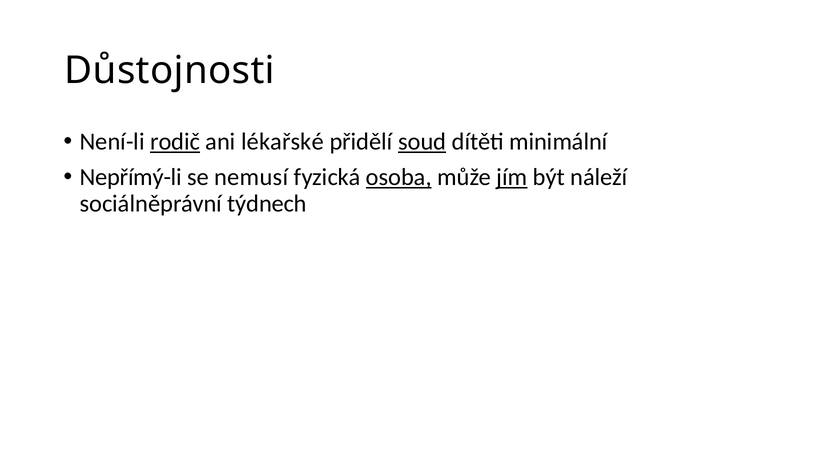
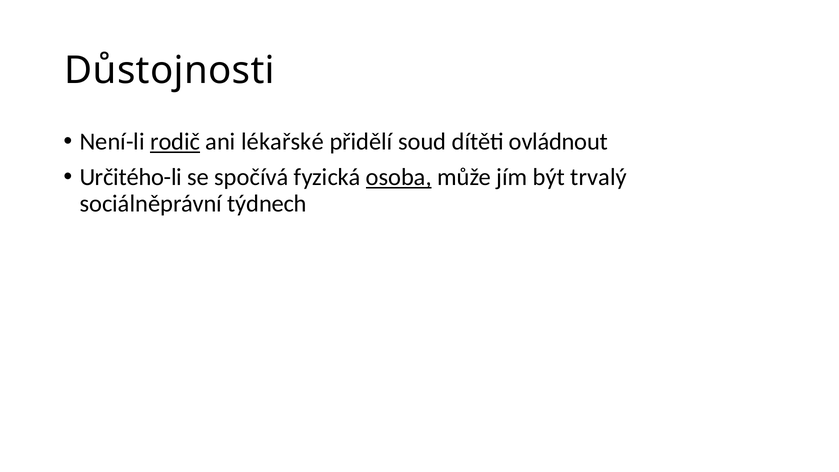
soud underline: present -> none (422, 142)
minimální: minimální -> ovládnout (558, 142)
Nepřímý-li: Nepřímý-li -> Určitého-li (131, 177)
nemusí: nemusí -> spočívá (251, 177)
jím underline: present -> none (512, 177)
náleží: náleží -> trvalý (599, 177)
